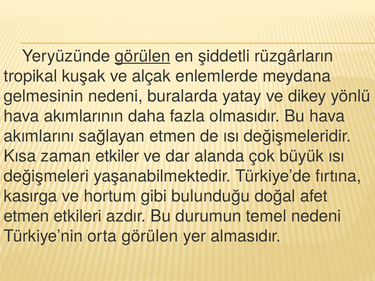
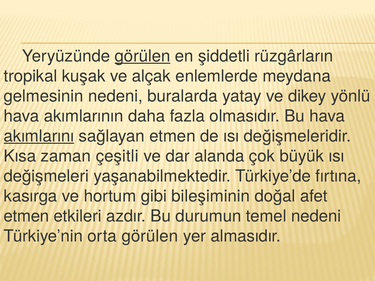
akımlarını underline: none -> present (39, 136)
etkiler: etkiler -> çeşitli (117, 156)
bulunduğu: bulunduğu -> bileşiminin (211, 196)
